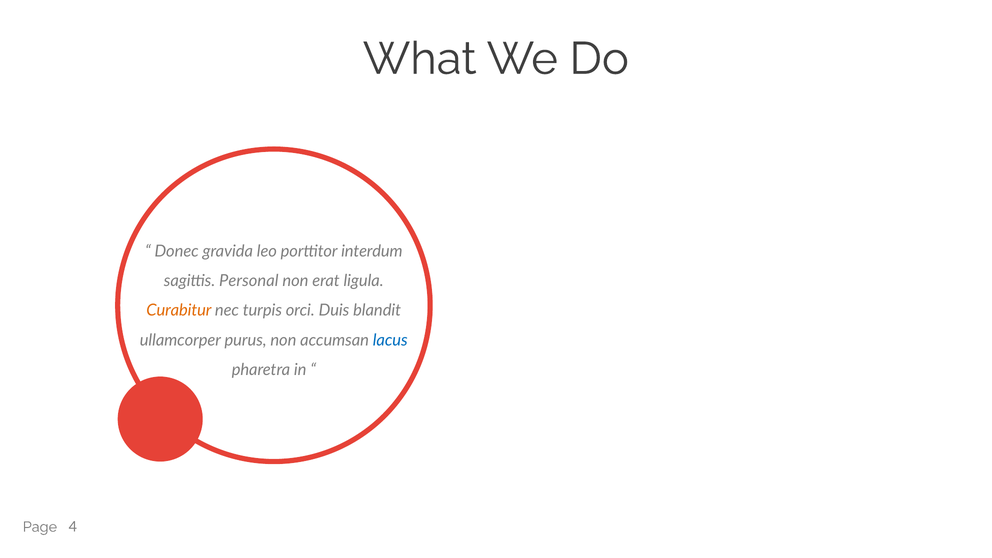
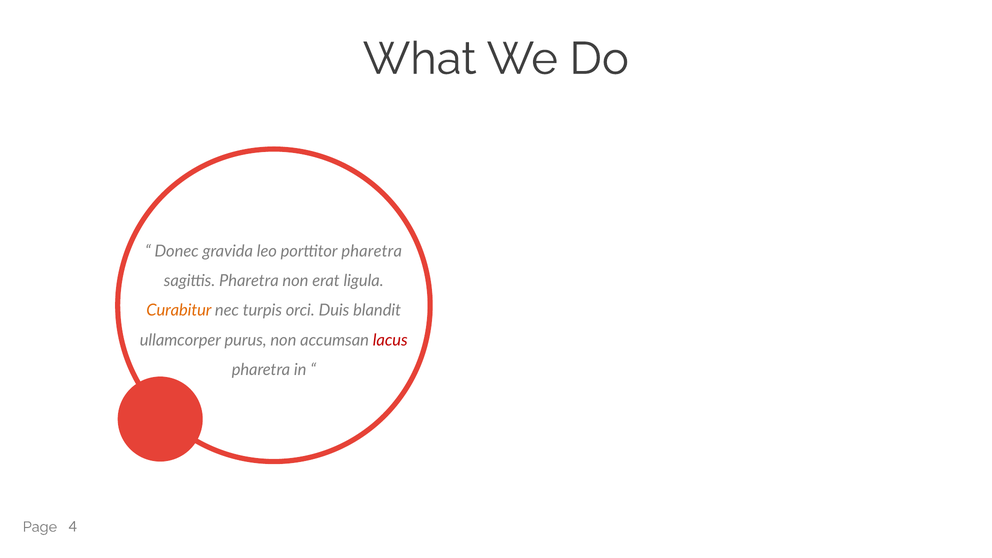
porttitor interdum: interdum -> pharetra (372, 251)
sagittis Personal: Personal -> Pharetra (249, 281)
lacus colour: blue -> red (390, 340)
